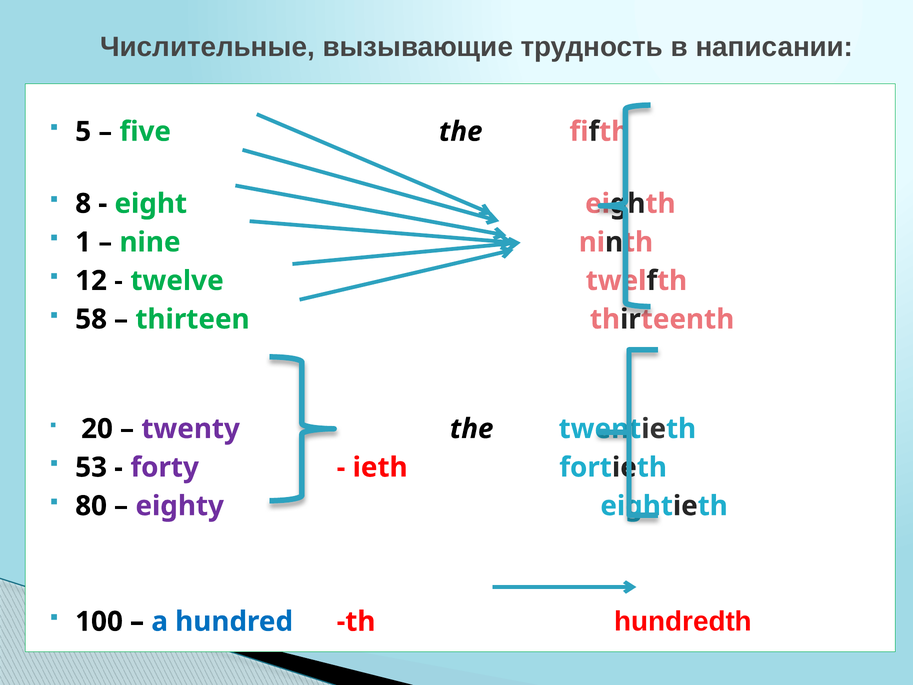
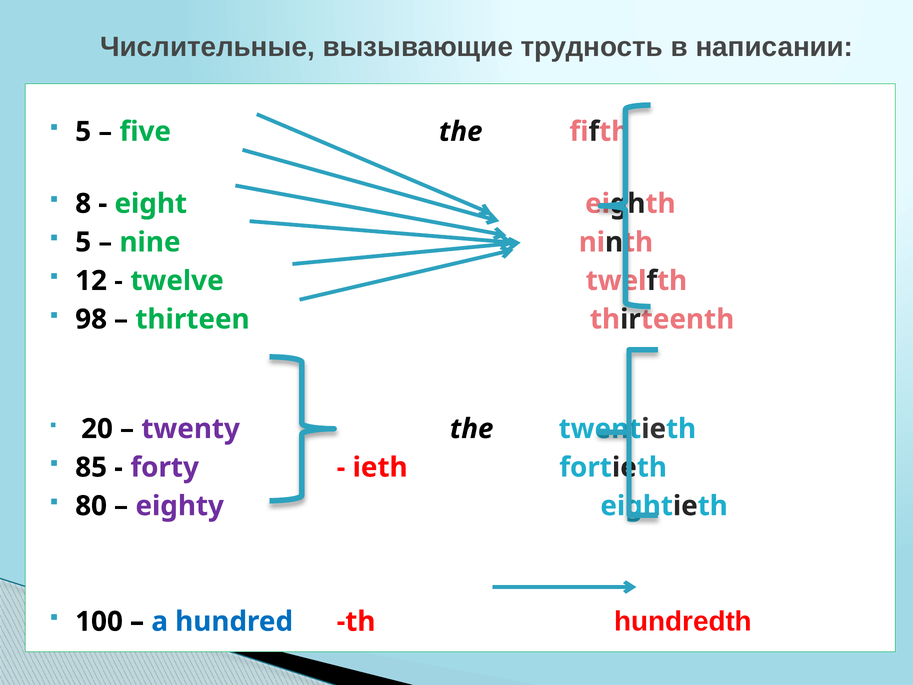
1: 1 -> 5 (83, 242)
58: 58 -> 98 (91, 319)
53: 53 -> 85 (91, 467)
